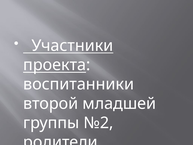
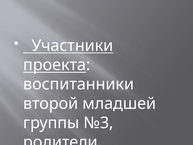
№2: №2 -> №3 (98, 123)
